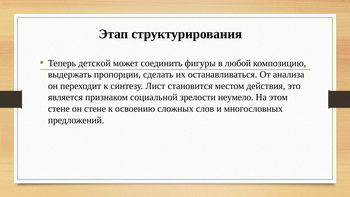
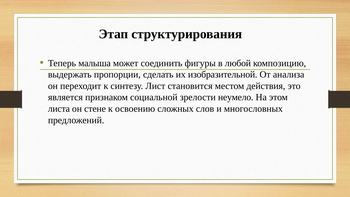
детской: детской -> малыша (95, 63)
останавливаться: останавливаться -> изобразительной (223, 74)
стене: стене -> листа (59, 109)
